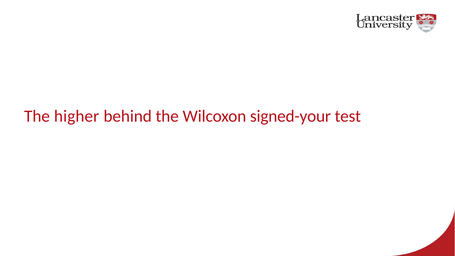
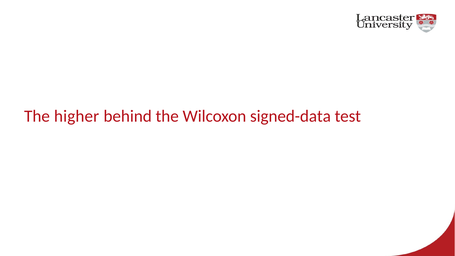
signed-your: signed-your -> signed-data (290, 116)
